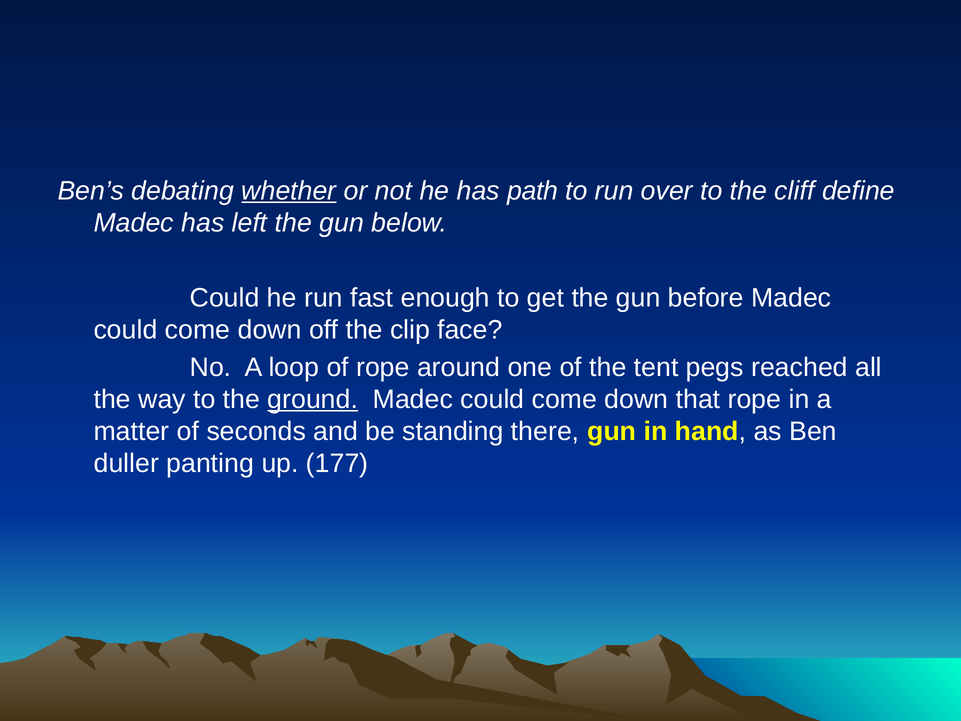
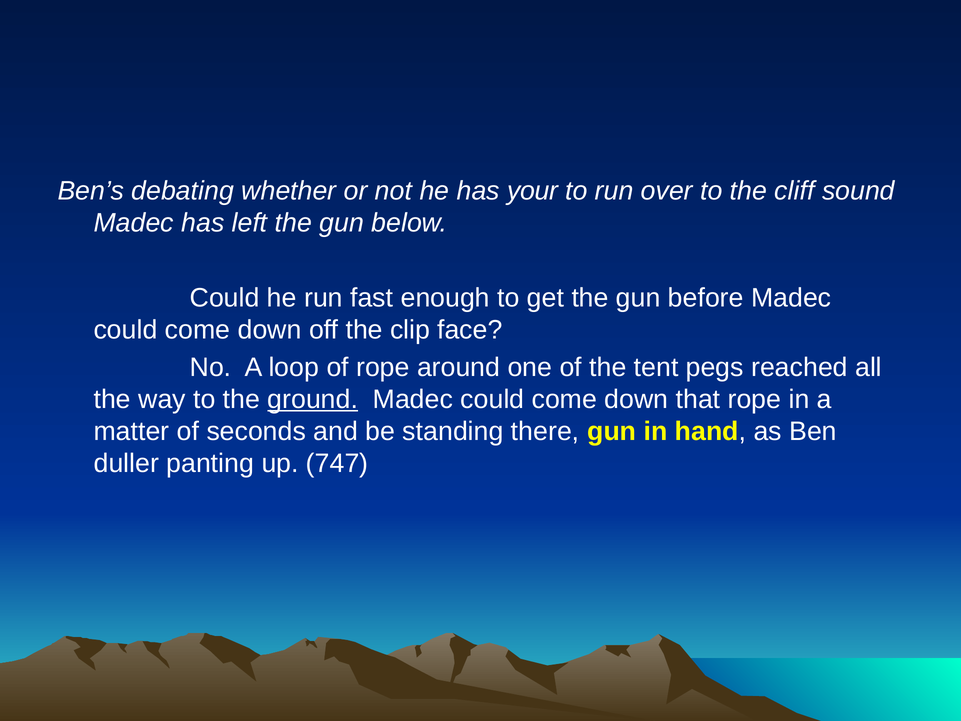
whether underline: present -> none (289, 191)
path: path -> your (533, 191)
define: define -> sound (858, 191)
177: 177 -> 747 (337, 463)
